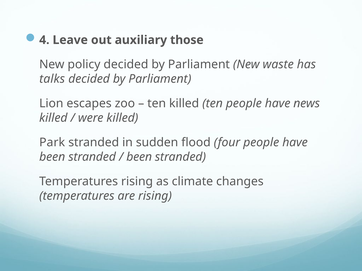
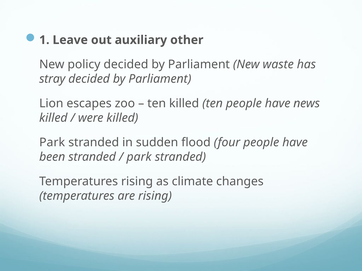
4: 4 -> 1 (44, 40)
those: those -> other (187, 40)
talks: talks -> stray (52, 79)
been: been -> park (139, 157)
